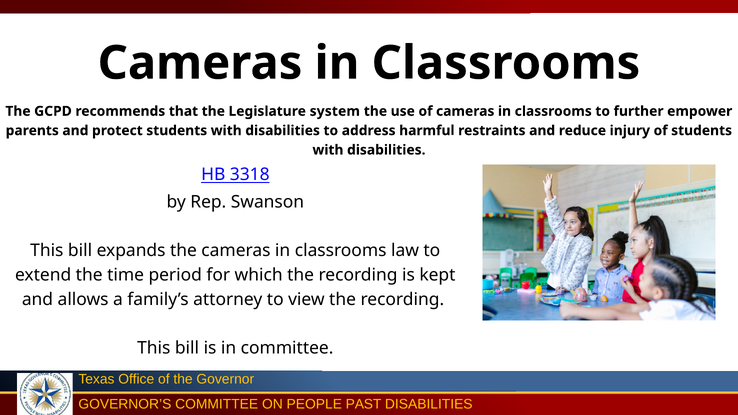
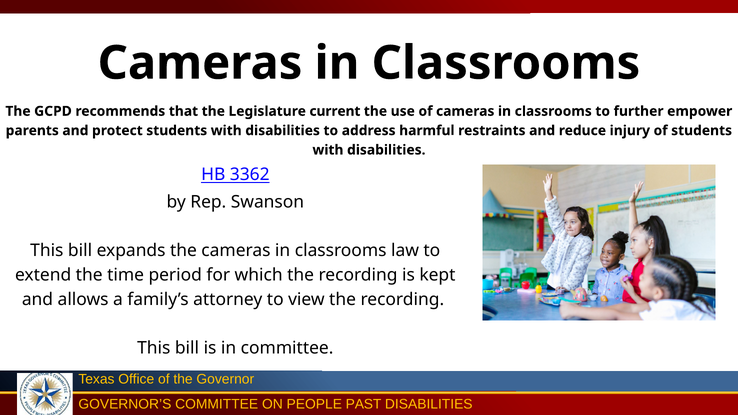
system: system -> current (335, 111)
3318: 3318 -> 3362 (250, 175)
